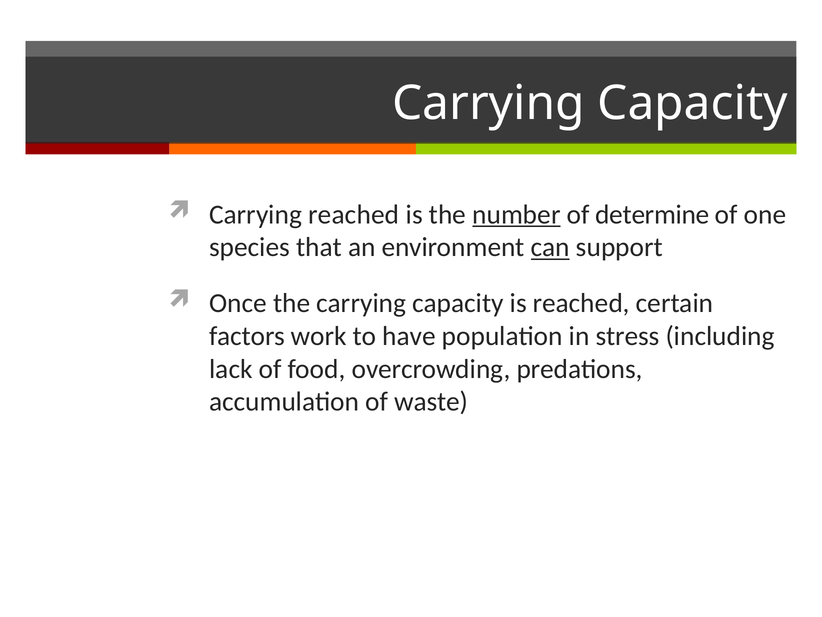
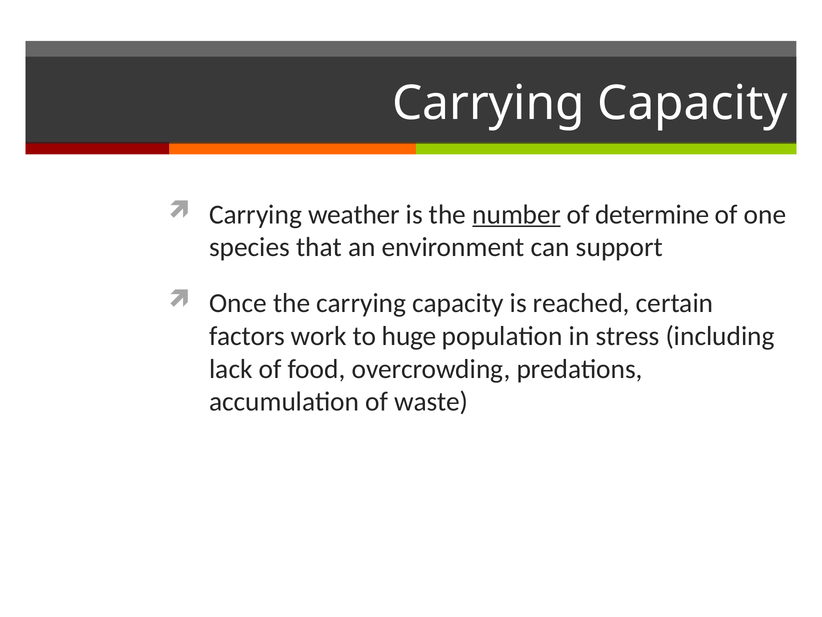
Carrying reached: reached -> weather (354, 214)
can underline: present -> none (550, 247)
have: have -> huge (409, 336)
